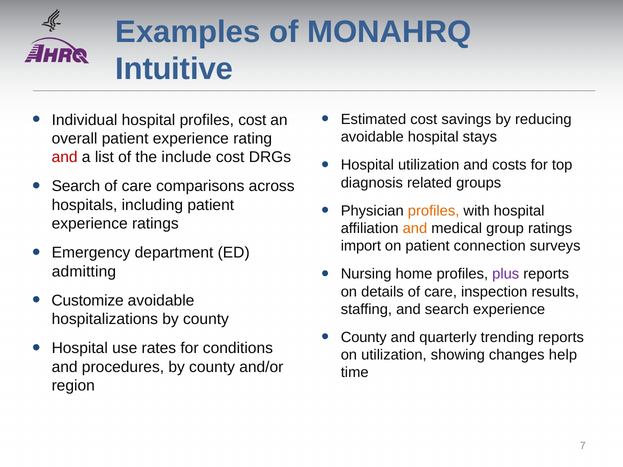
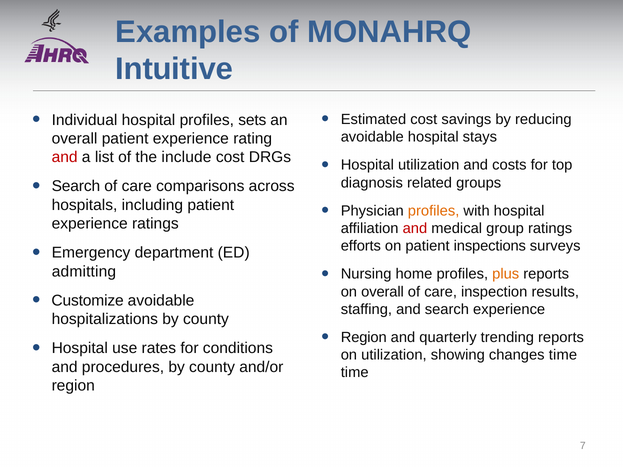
profiles cost: cost -> sets (252, 120)
and colour: orange -> red (415, 228)
import: import -> efforts (361, 246)
connection: connection -> inspections (490, 246)
plus colour: purple -> orange (506, 274)
on details: details -> overall (383, 292)
County: County -> Region (364, 337)
changes help: help -> time (563, 355)
